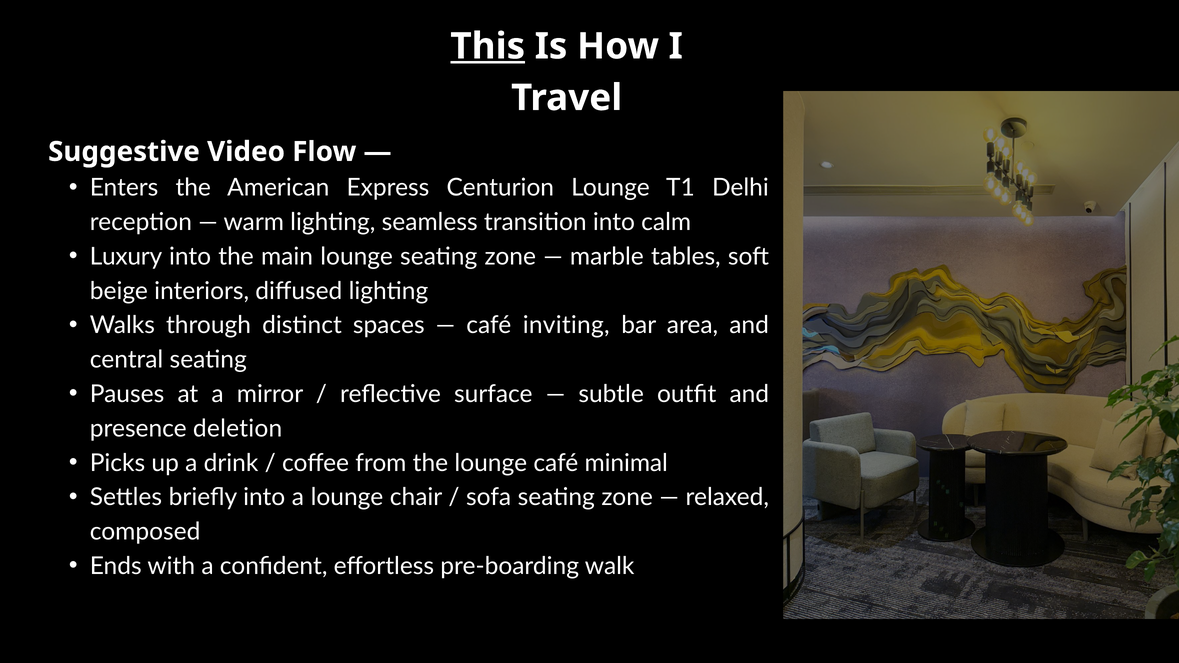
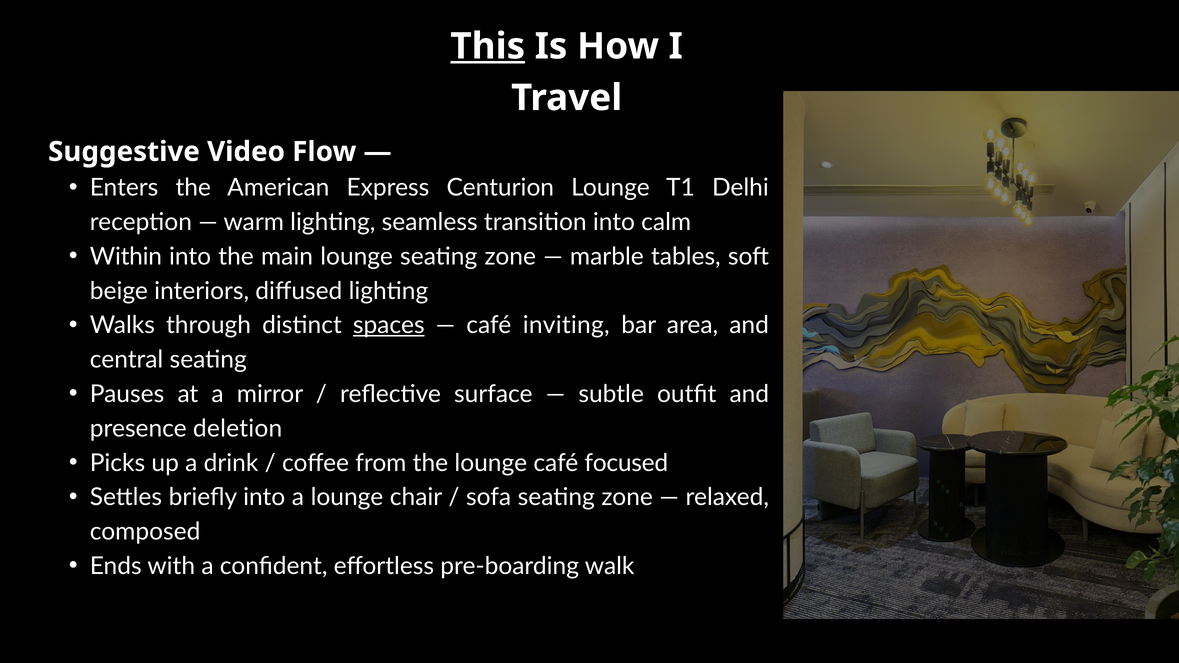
Luxury: Luxury -> Within (126, 257)
spaces underline: none -> present (389, 325)
minimal: minimal -> focused (626, 463)
